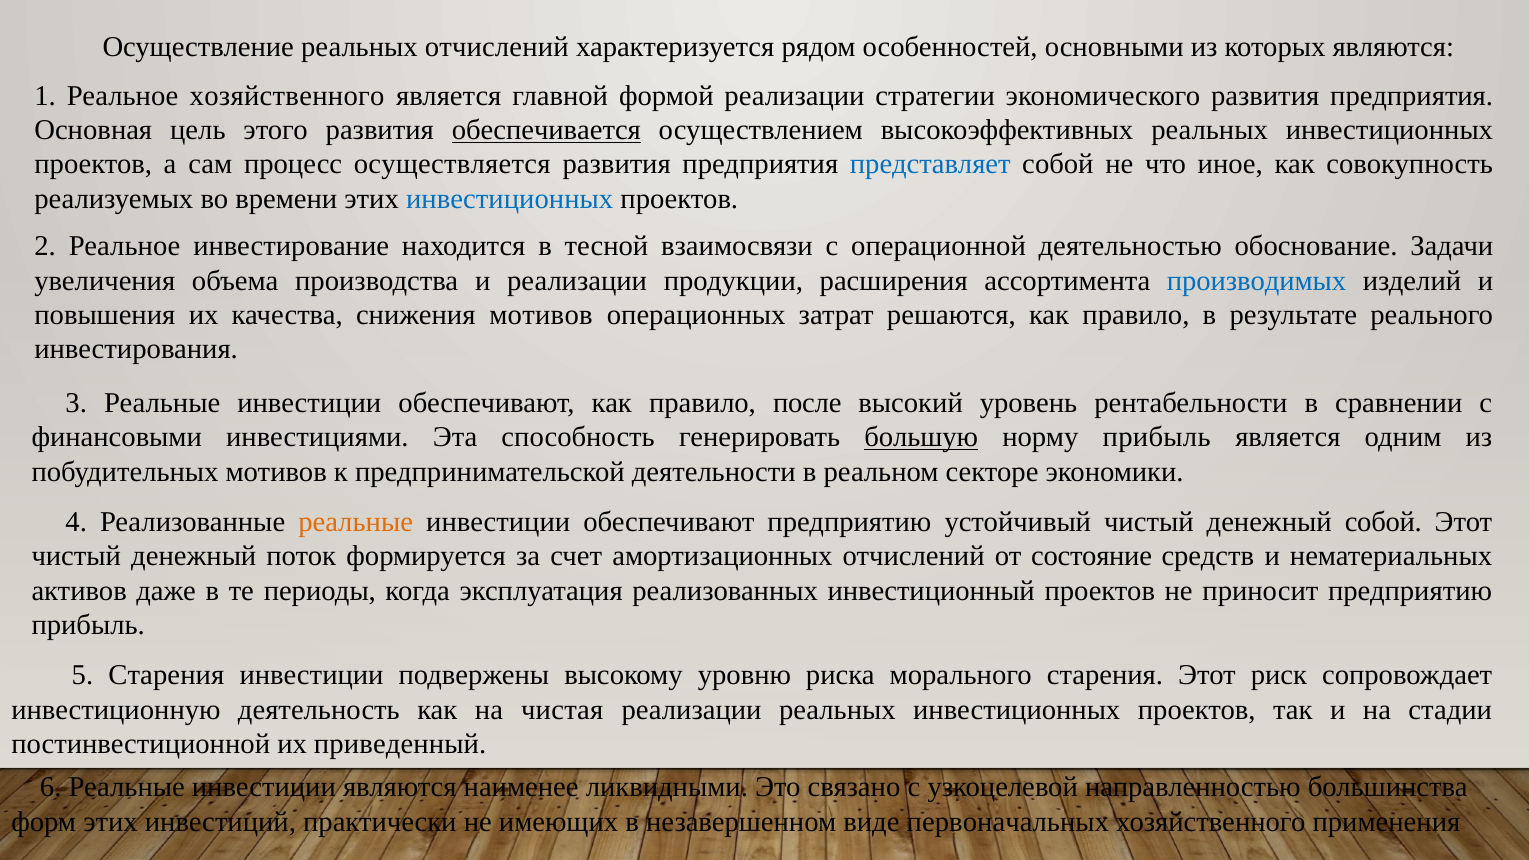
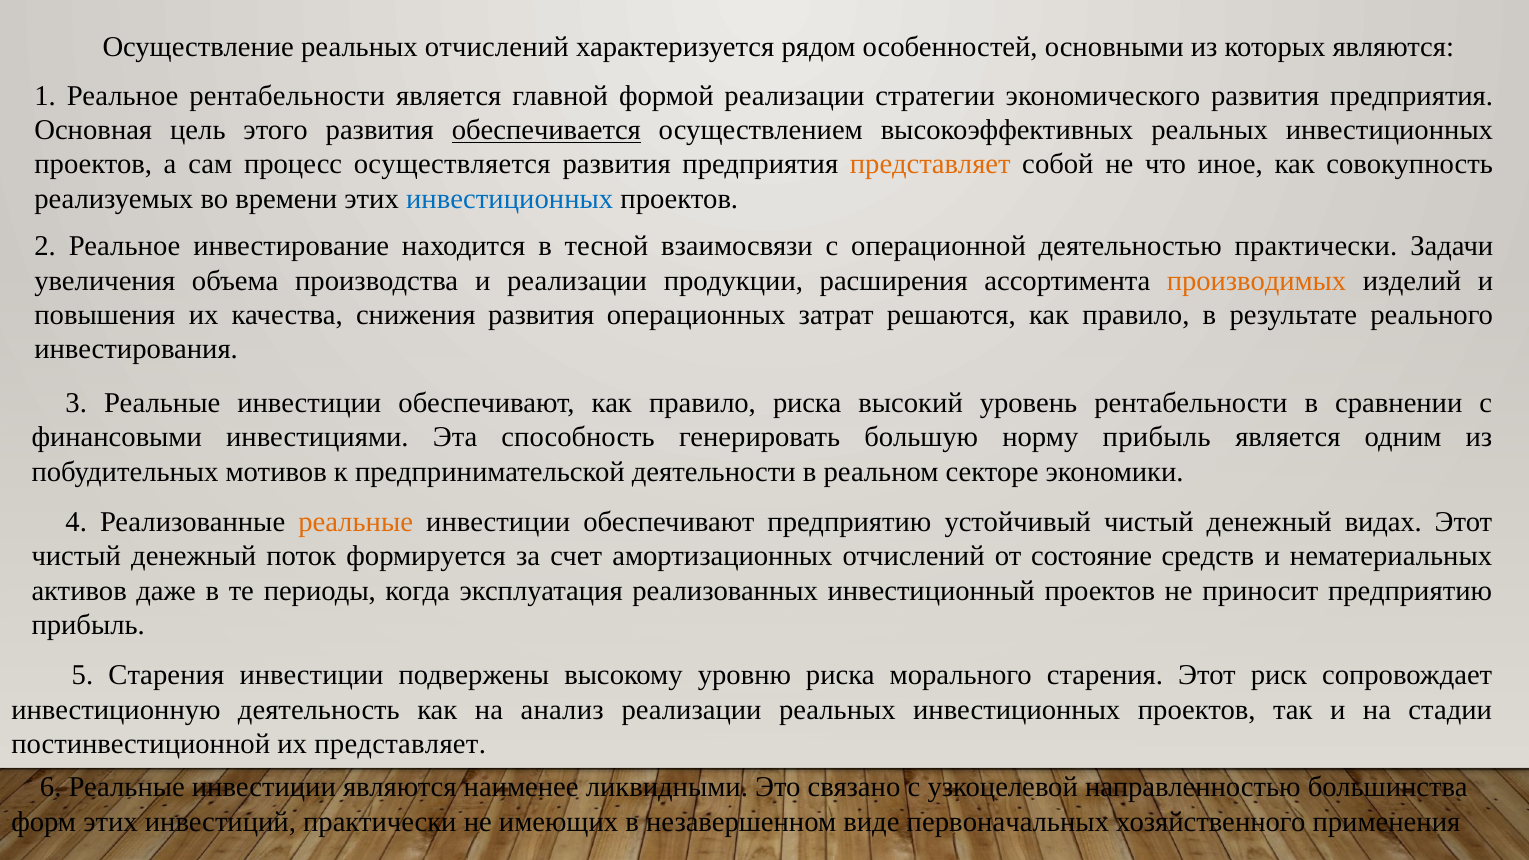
Реальное хозяйственного: хозяйственного -> рентабельности (287, 96)
представляет colour: blue -> orange (930, 164)
деятельностью обоснование: обоснование -> практически (1316, 246)
производимых colour: blue -> orange (1257, 281)
снижения мотивов: мотивов -> развития (541, 315)
правило после: после -> риска (807, 403)
большую underline: present -> none (921, 437)
денежный собой: собой -> видах (1383, 522)
чистая: чистая -> анализ (562, 710)
их приведенный: приведенный -> представляет (400, 744)
